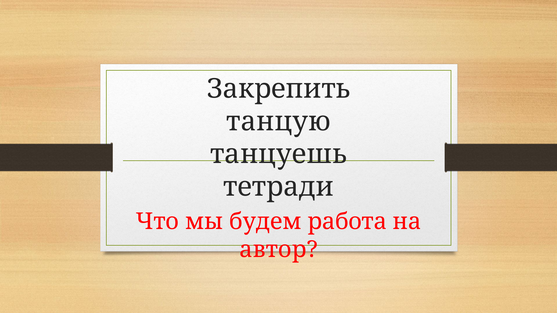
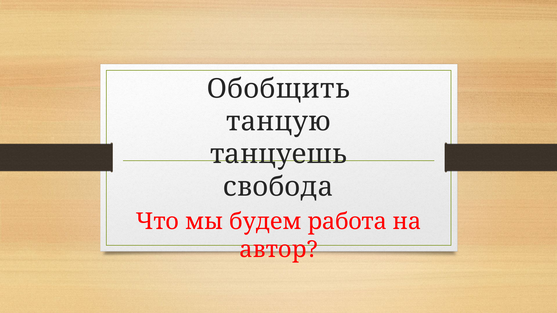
Закрепить: Закрепить -> Обобщить (278, 89)
тетради: тетради -> свобода (278, 187)
